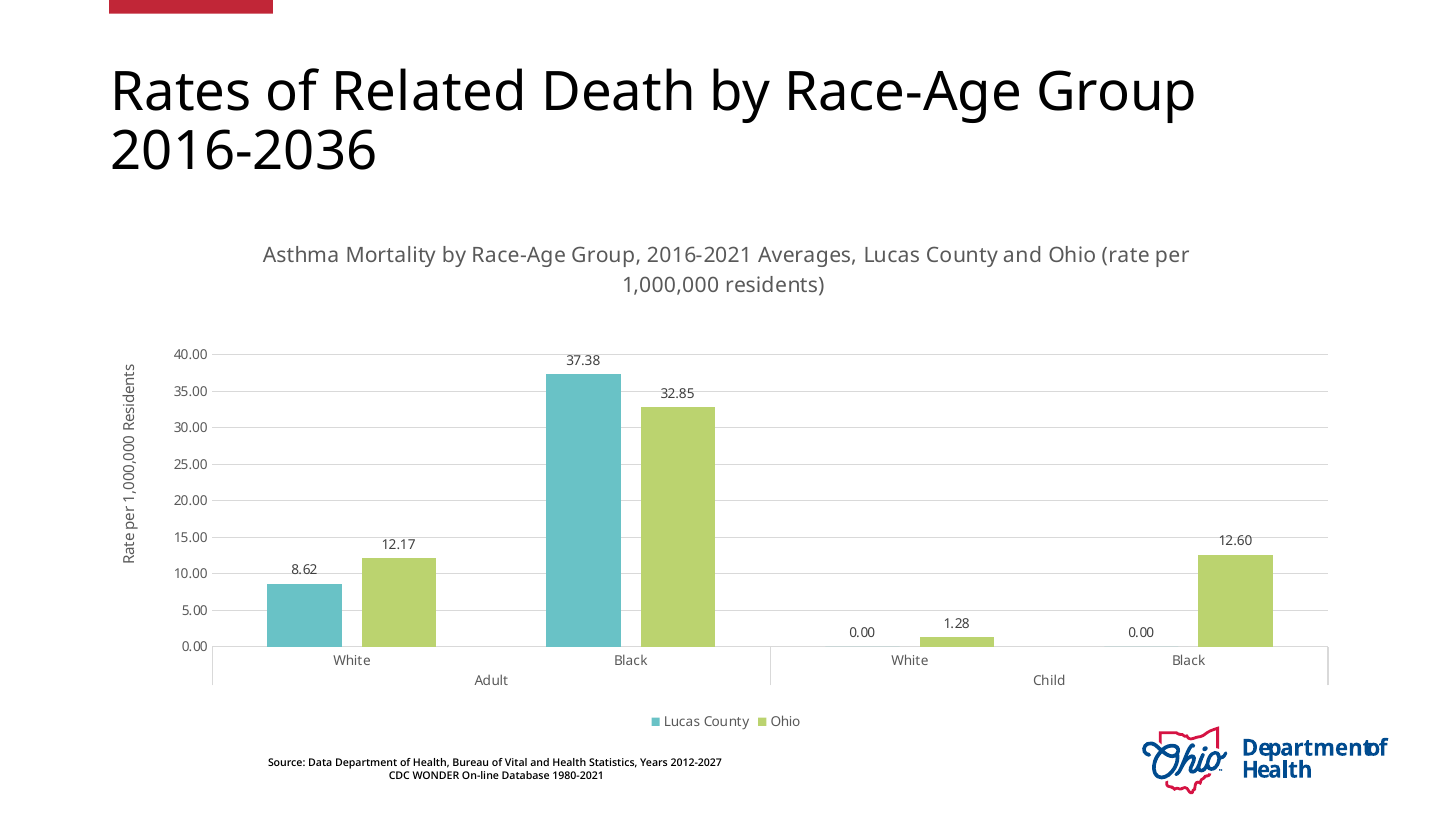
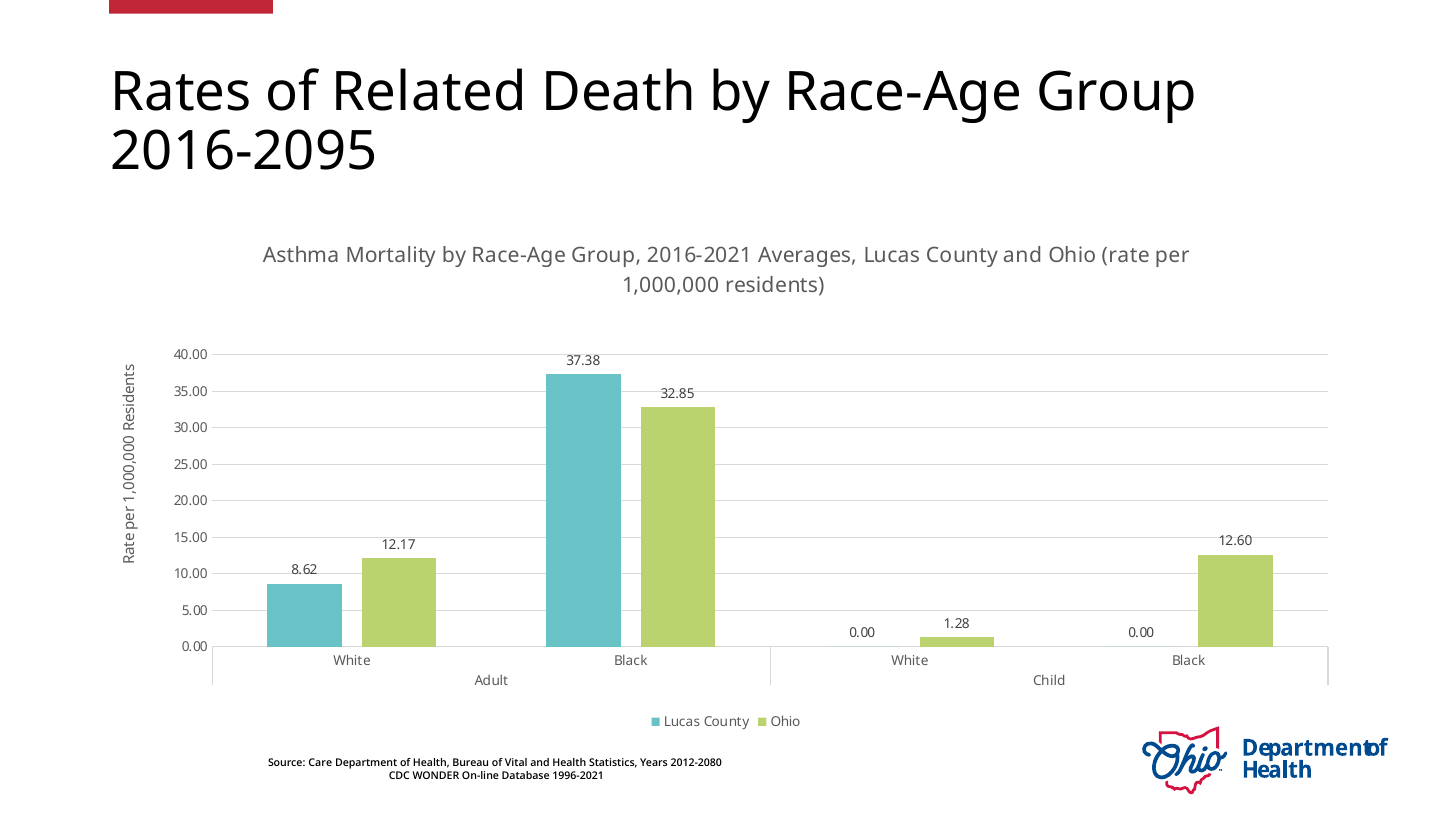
2016-2036: 2016-2036 -> 2016-2095 (244, 152)
Data: Data -> Care (320, 763)
2012-2027: 2012-2027 -> 2012-2080 (696, 763)
1980-2021: 1980-2021 -> 1996-2021 (578, 776)
